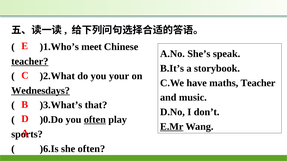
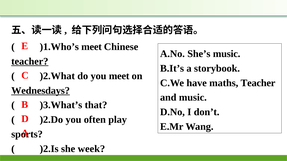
She’s speak: speak -> music (227, 54)
you your: your -> meet (119, 76)
)0.Do: )0.Do -> )2.Do (51, 120)
often underline: present -> none (95, 120)
E.Mr underline: present -> none (172, 127)
)6.Is: )6.Is -> )2.Is (49, 149)
she often: often -> week (91, 149)
